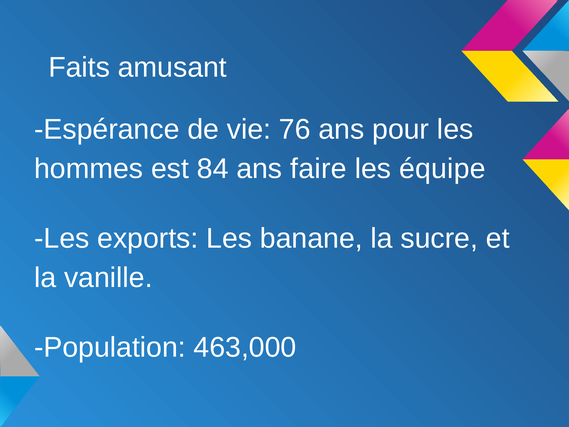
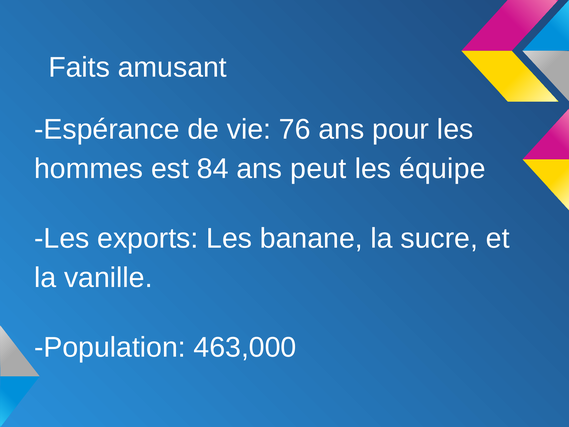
faire: faire -> peut (318, 169)
